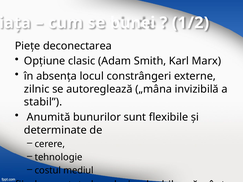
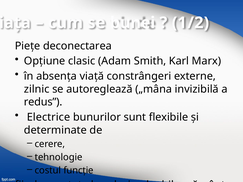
locul: locul -> viaţă (92, 76)
stabil: stabil -> redus (43, 102)
Anumită: Anumită -> Electrice (48, 117)
costul mediul: mediul -> funcţie (78, 171)
